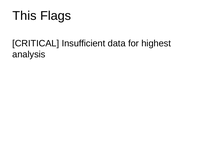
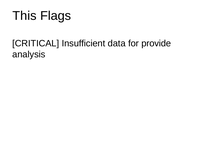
highest: highest -> provide (156, 43)
